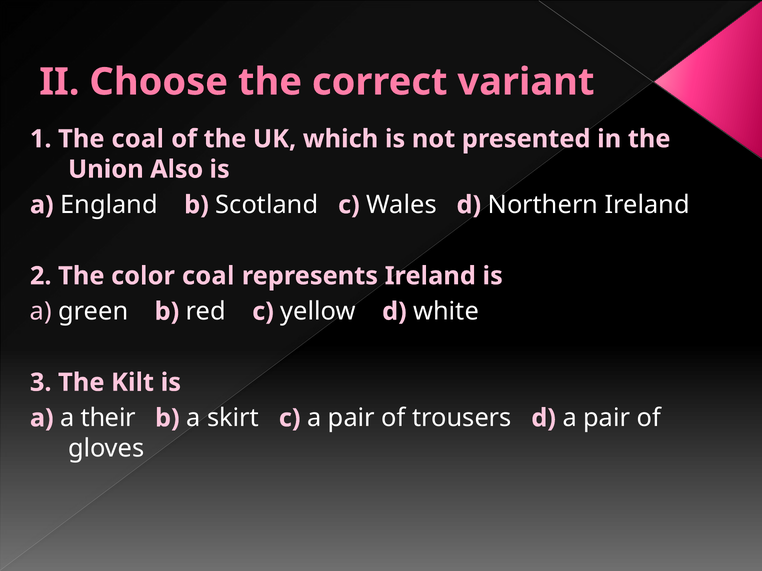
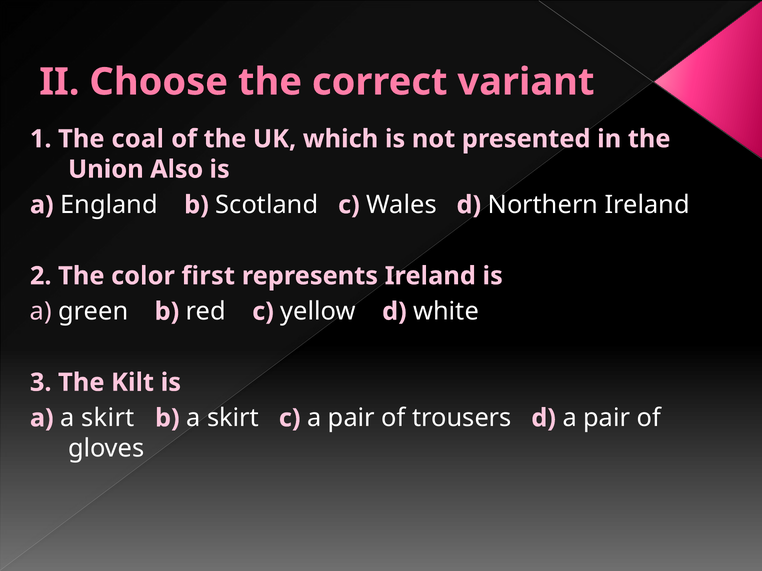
color coal: coal -> first (208, 276)
a a their: their -> skirt (108, 418)
